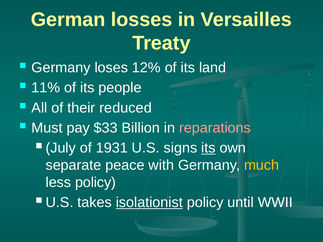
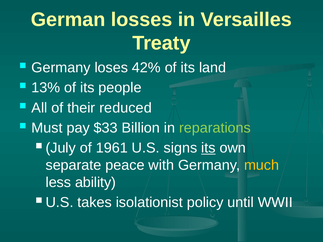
12%: 12% -> 42% (146, 68)
11%: 11% -> 13% (46, 88)
reparations colour: pink -> light green (215, 128)
1931: 1931 -> 1961 (112, 148)
less policy: policy -> ability (95, 183)
isolationist underline: present -> none (149, 203)
